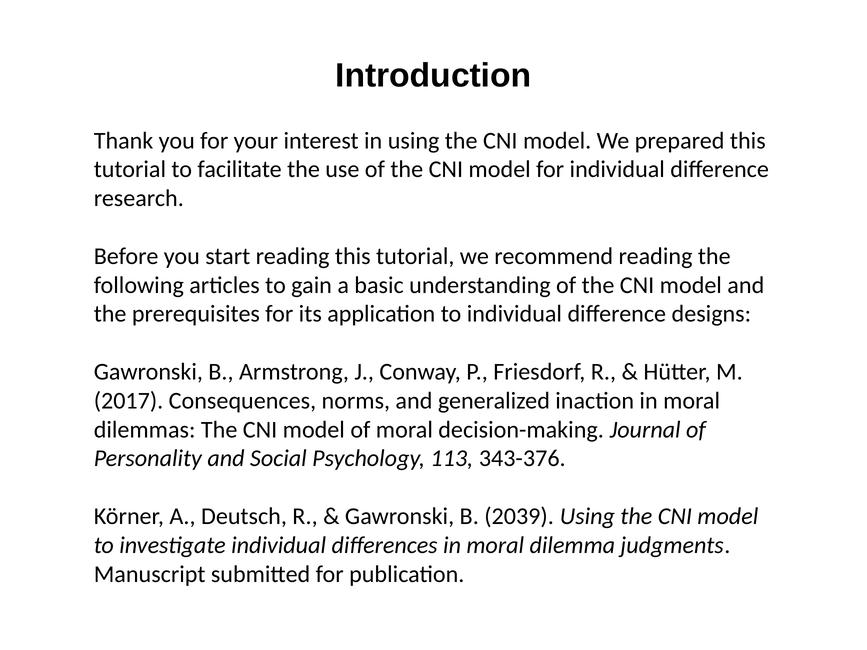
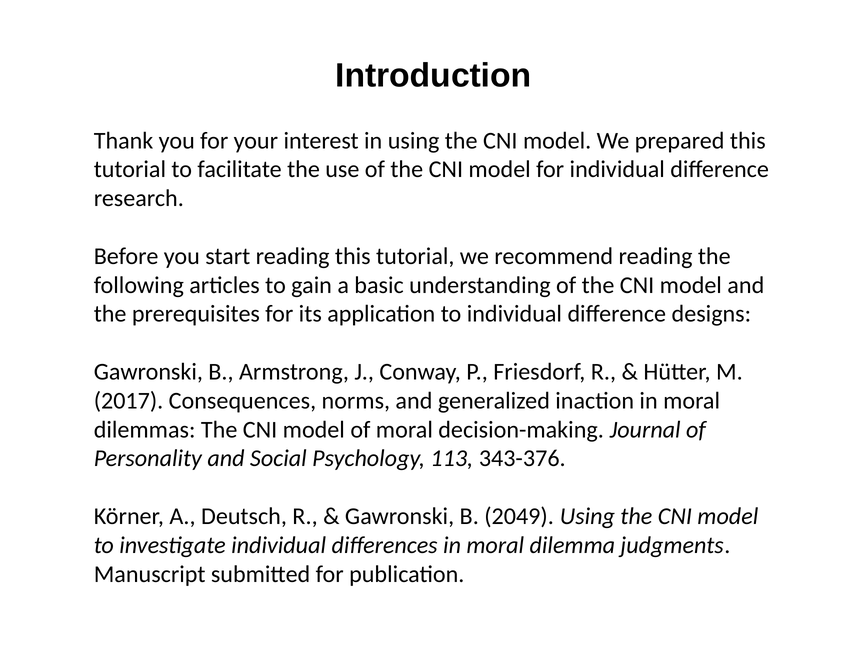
2039: 2039 -> 2049 (519, 516)
